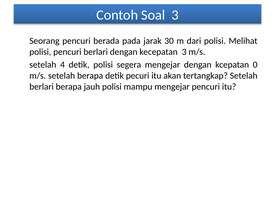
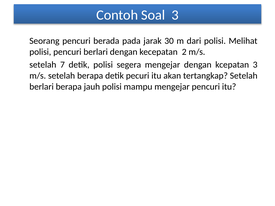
kecepatan 3: 3 -> 2 (184, 52)
4: 4 -> 7 (62, 65)
kcepatan 0: 0 -> 3 (255, 65)
